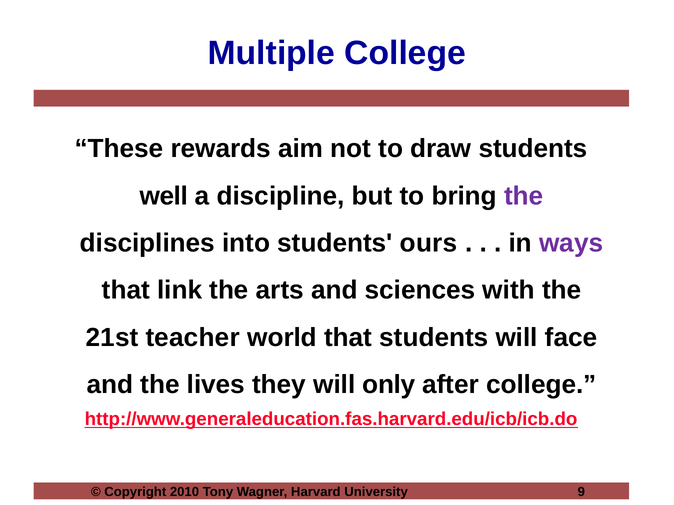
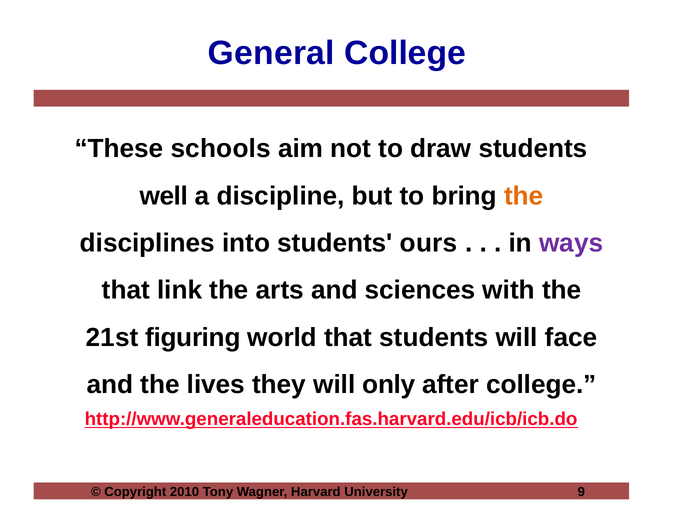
Multiple: Multiple -> General (271, 53)
rewards: rewards -> schools (221, 149)
the colour: purple -> orange (524, 196)
teacher: teacher -> figuring (193, 338)
